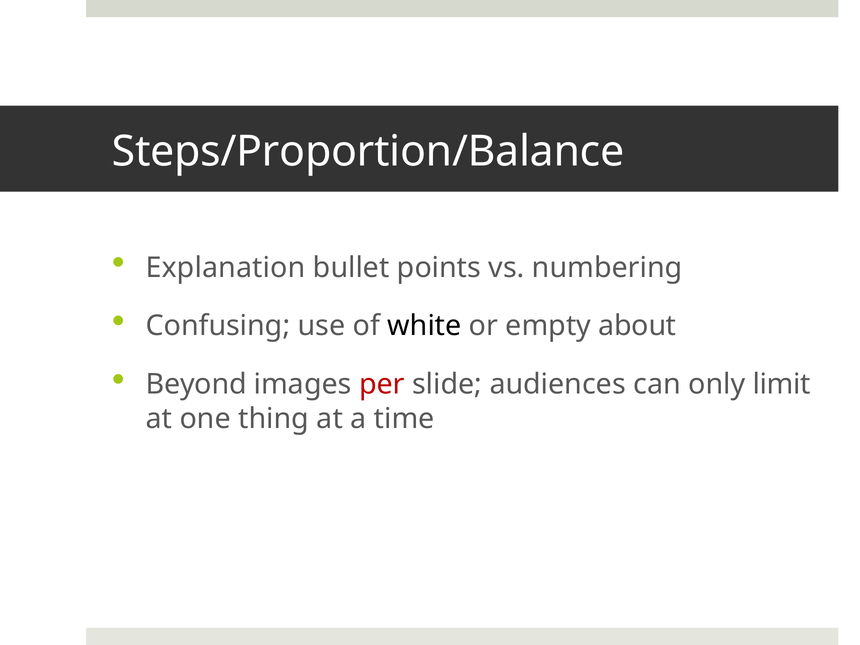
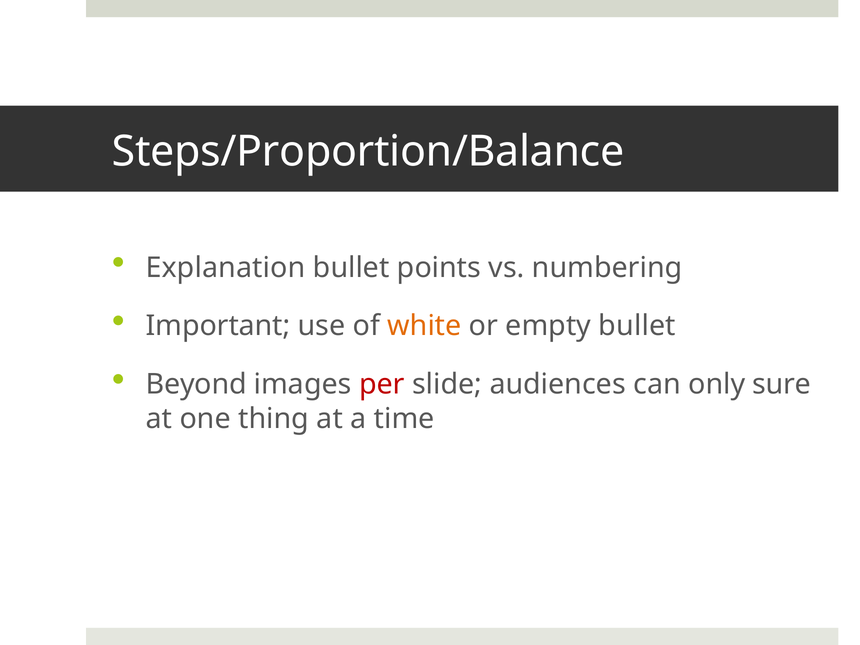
Confusing: Confusing -> Important (218, 326)
white colour: black -> orange (424, 326)
empty about: about -> bullet (637, 326)
limit: limit -> sure (782, 384)
